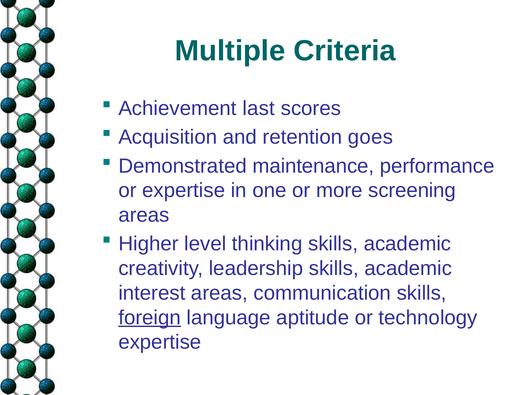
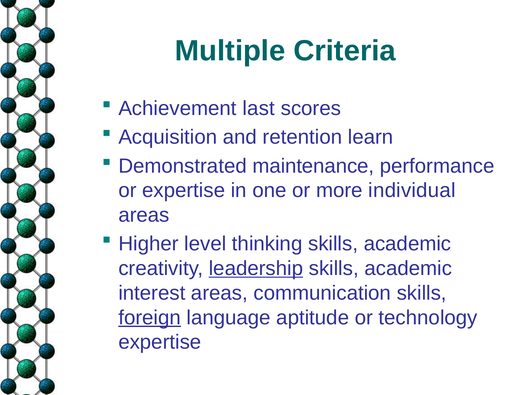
goes: goes -> learn (371, 137)
screening: screening -> individual (412, 191)
leadership underline: none -> present (256, 269)
